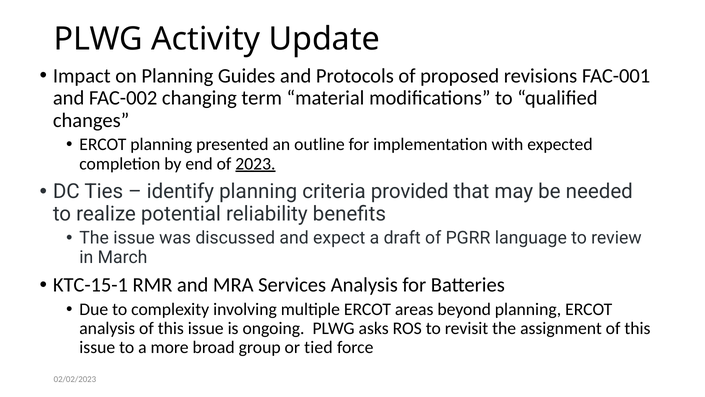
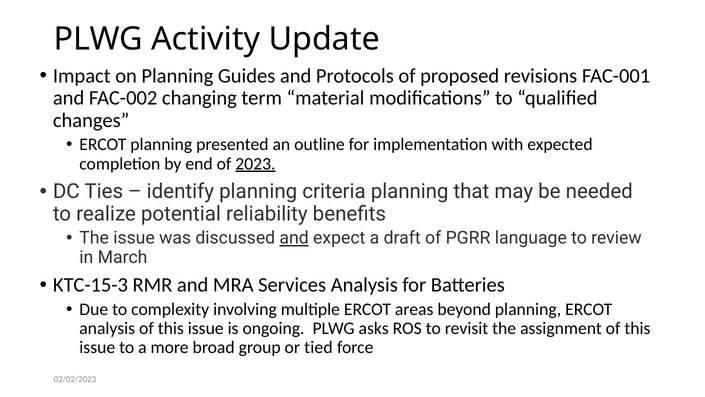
criteria provided: provided -> planning (410, 191)
and underline: none -> present (294, 238)
KTC-15-1: KTC-15-1 -> KTC-15-3 (90, 285)
